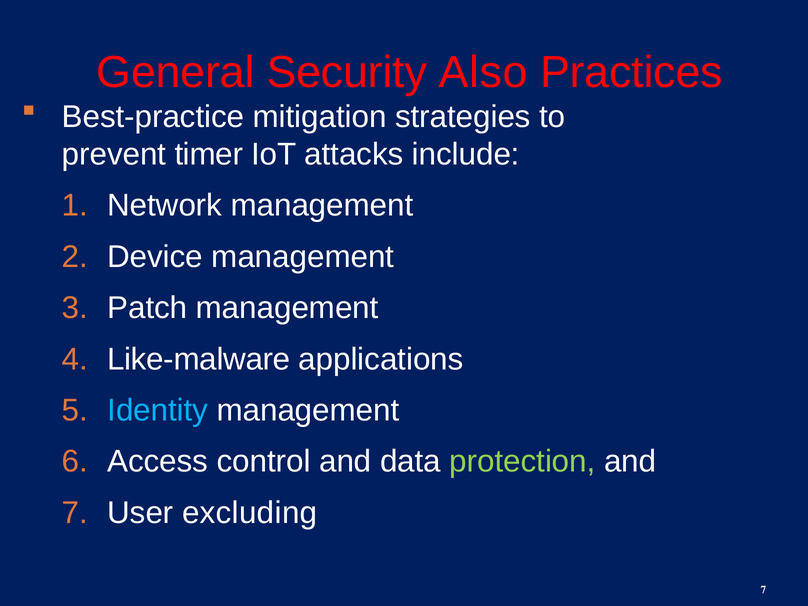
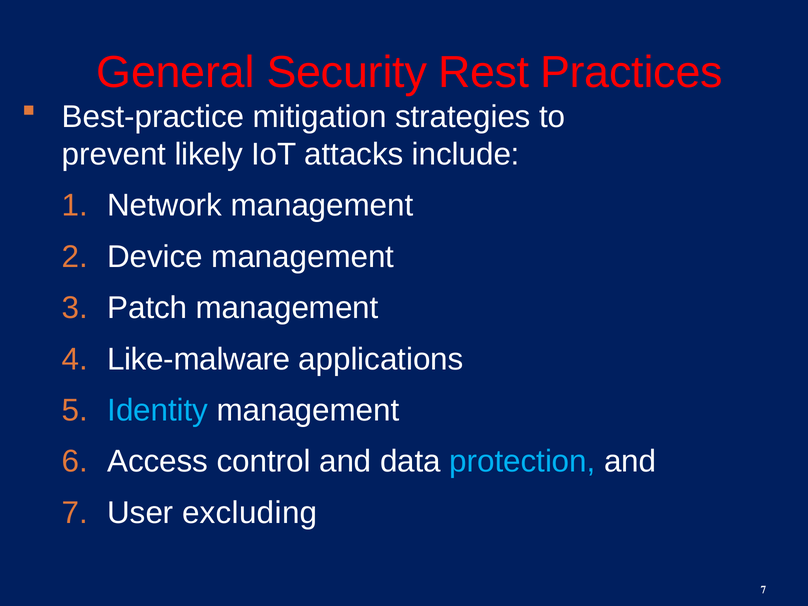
Also: Also -> Rest (484, 73)
timer: timer -> likely (209, 154)
protection colour: light green -> light blue (522, 462)
